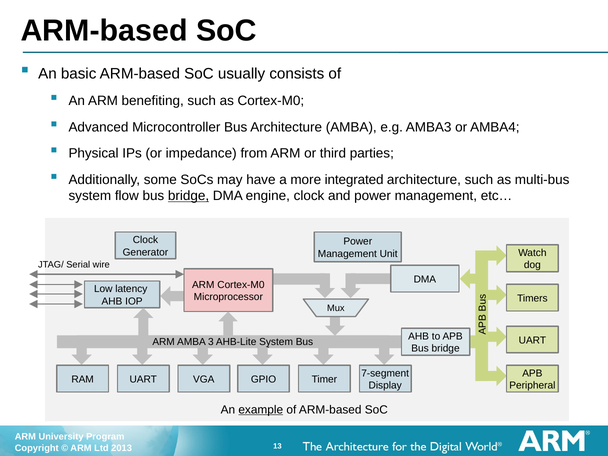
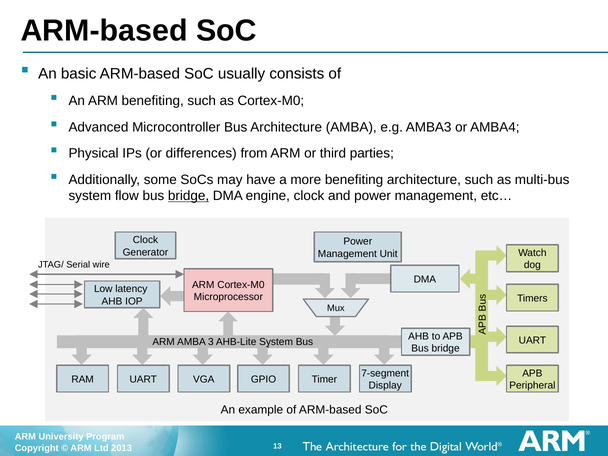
impedance: impedance -> differences (201, 153)
more integrated: integrated -> benefiting (354, 180)
example underline: present -> none (261, 410)
